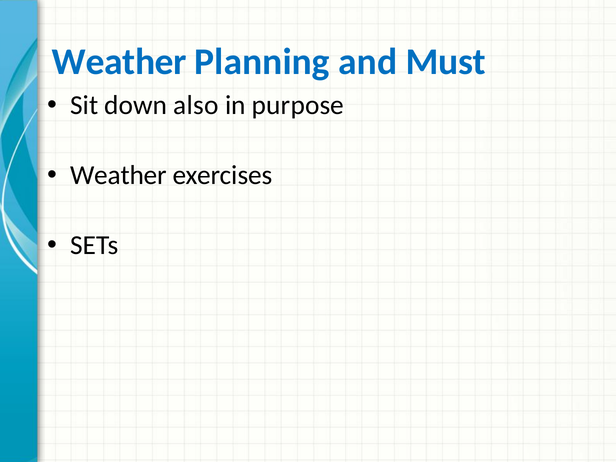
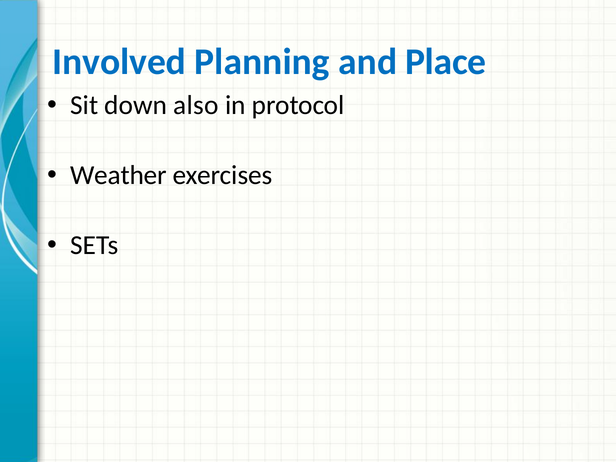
Weather: Weather -> Involved (119, 62)
Must: Must -> Place (446, 62)
purpose: purpose -> protocol (298, 105)
